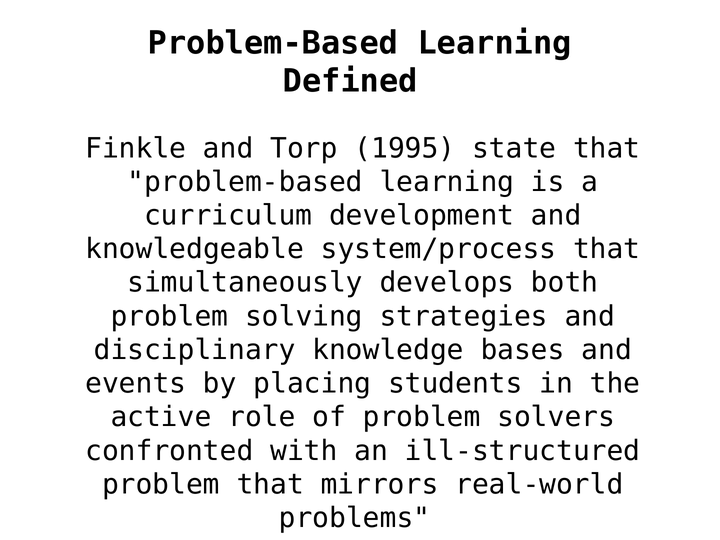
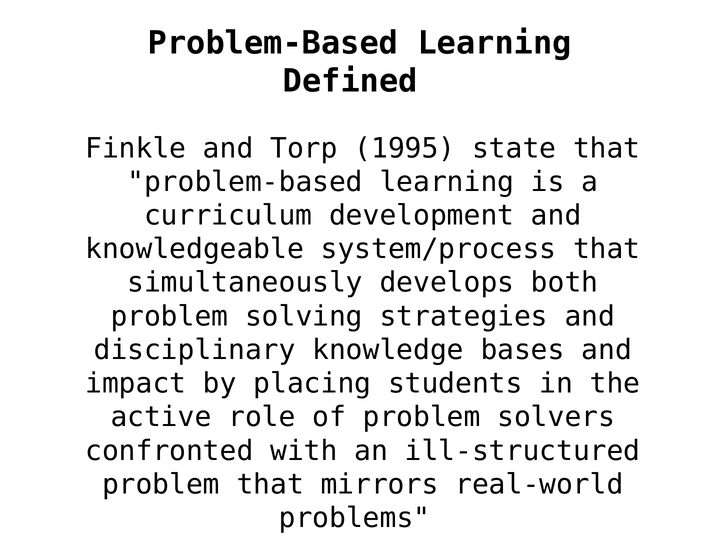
events: events -> impact (136, 384)
